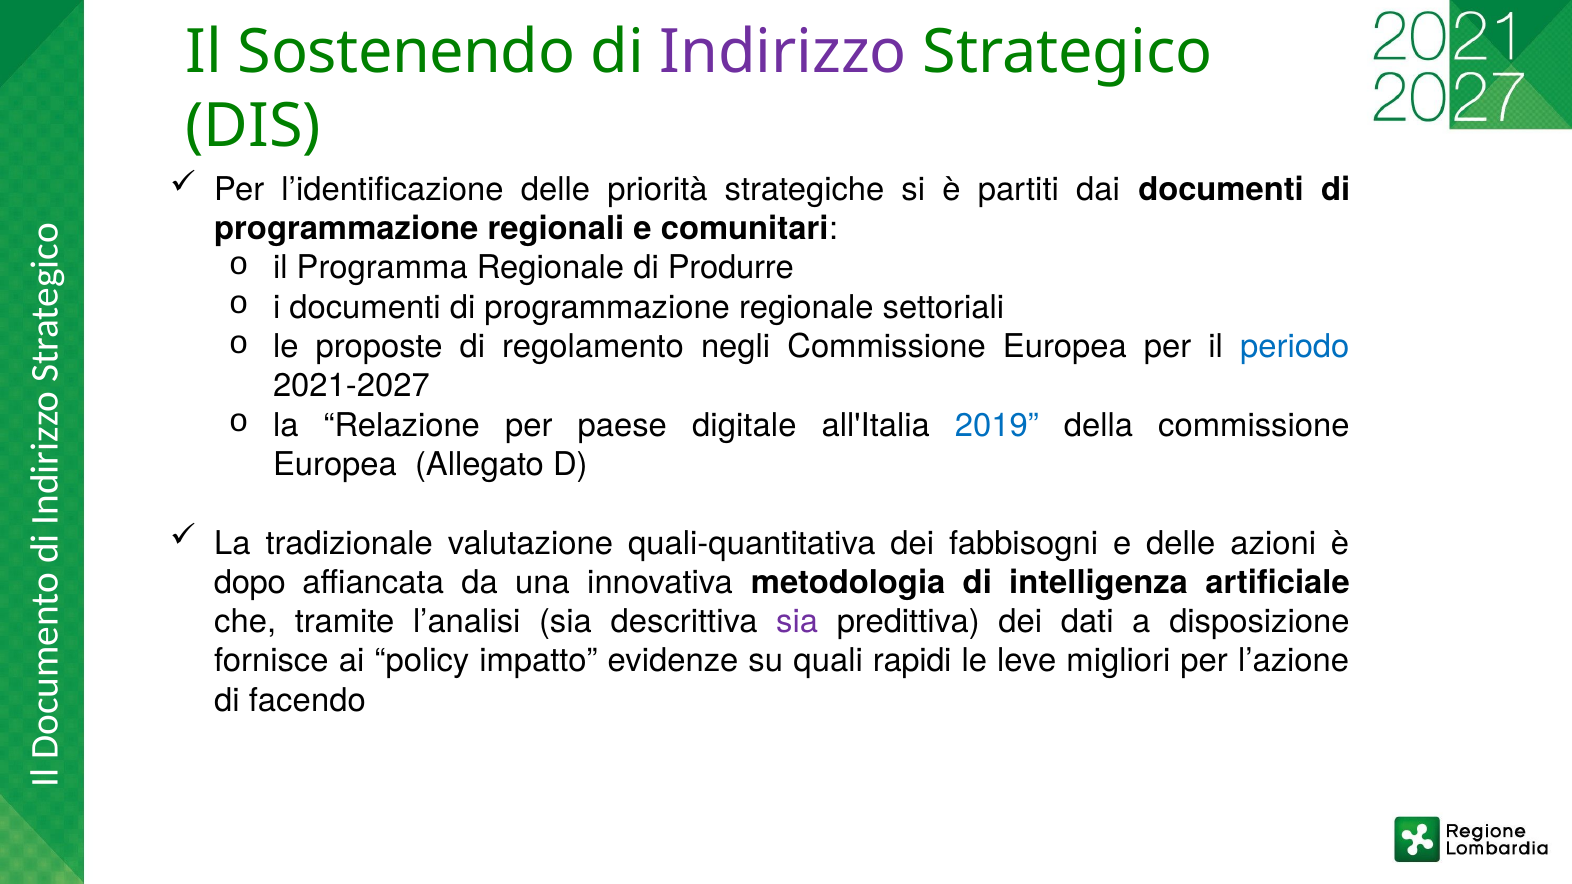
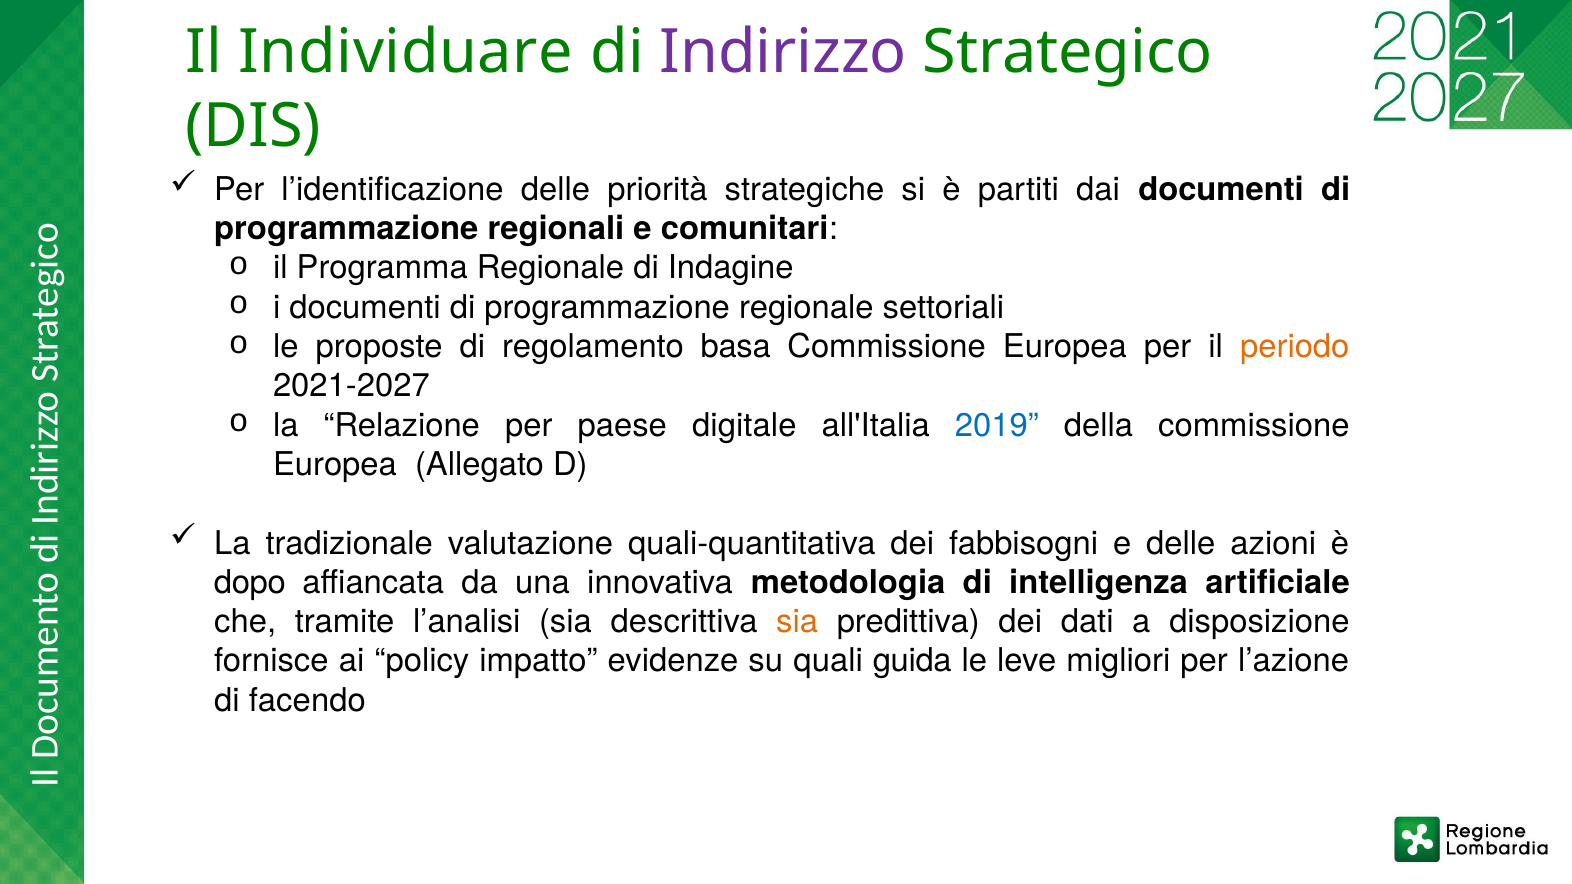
Sostenendo: Sostenendo -> Individuare (406, 53)
Produrre: Produrre -> Indagine (731, 268)
negli: negli -> basa (736, 347)
periodo colour: blue -> orange (1295, 347)
sia colour: purple -> orange (797, 622)
rapidi: rapidi -> guida (912, 661)
